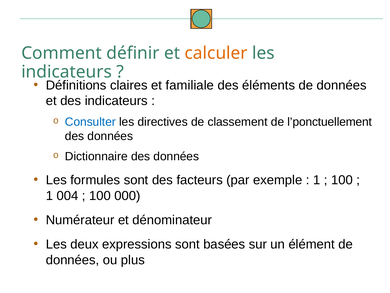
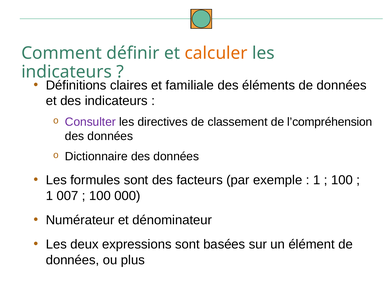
Consulter colour: blue -> purple (90, 122)
l’ponctuellement: l’ponctuellement -> l’compréhension (330, 122)
004: 004 -> 007 (67, 195)
